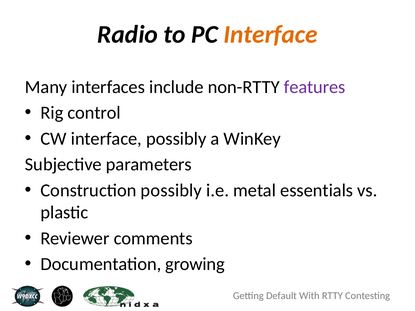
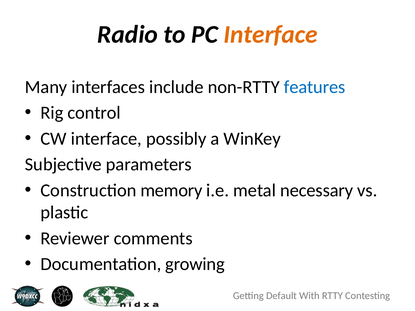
features colour: purple -> blue (315, 87)
Construction possibly: possibly -> memory (171, 190)
essentials: essentials -> necessary (317, 190)
